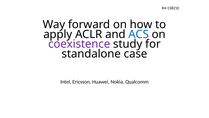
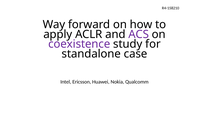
ACS colour: blue -> purple (139, 34)
